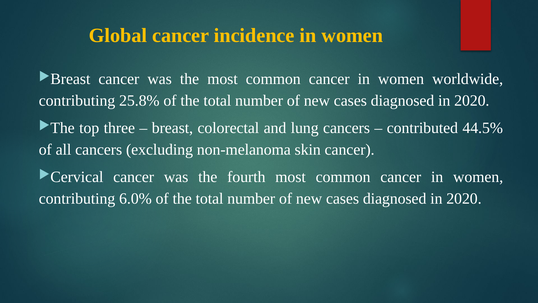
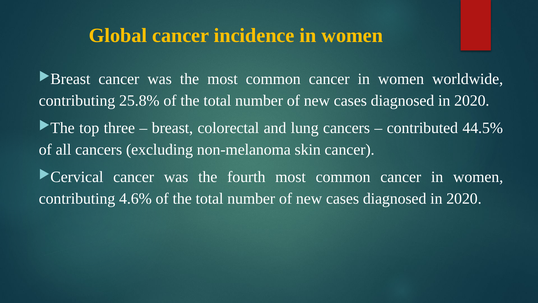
6.0%: 6.0% -> 4.6% (135, 198)
